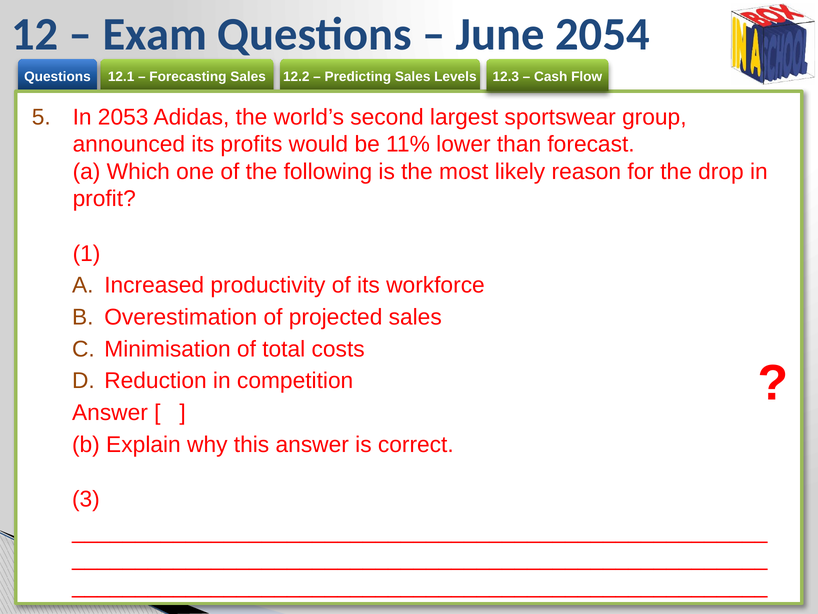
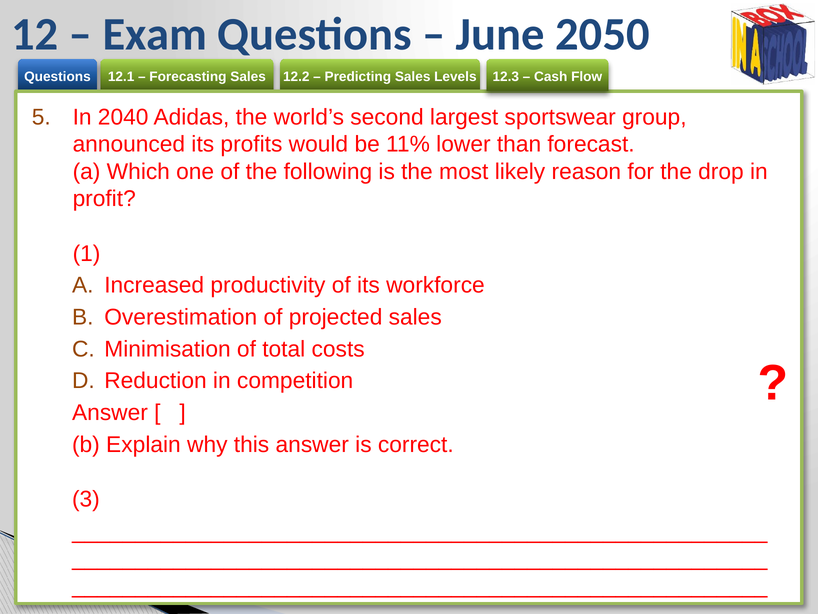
2054: 2054 -> 2050 (603, 34)
2053: 2053 -> 2040 (123, 117)
